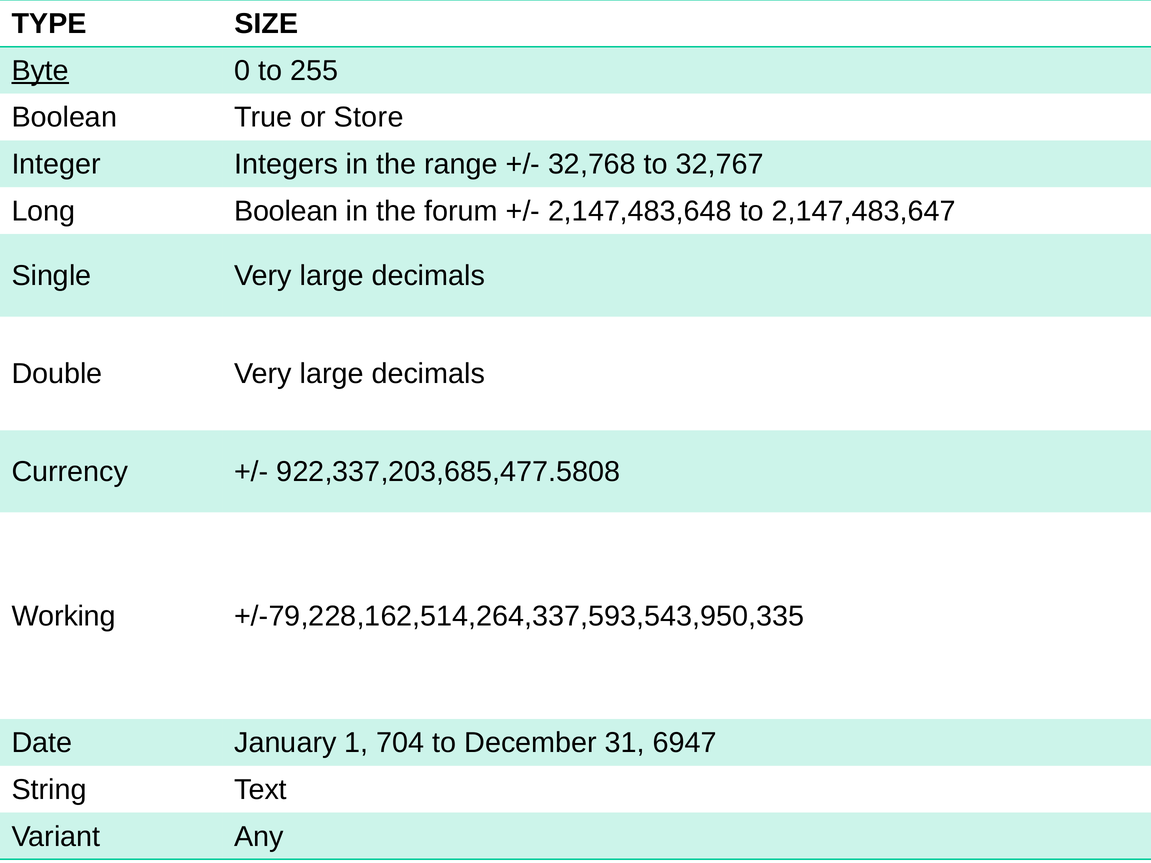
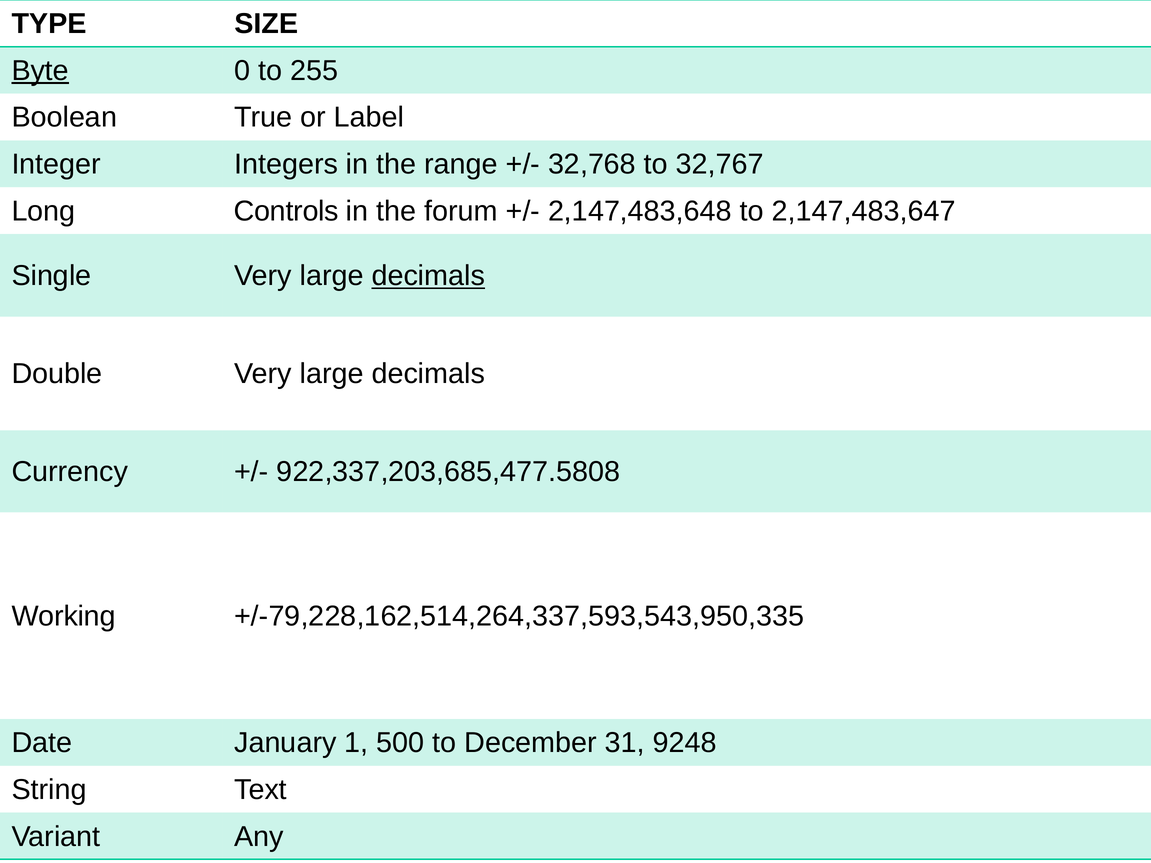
Store: Store -> Label (369, 118)
Long Boolean: Boolean -> Controls (286, 211)
decimals underline: none -> present (428, 276)
704: 704 -> 500 (400, 743)
6947: 6947 -> 9248 (685, 743)
